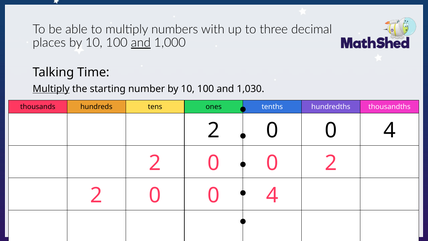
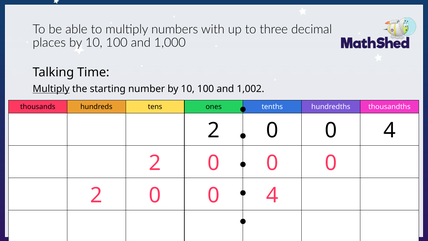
and underline: present -> none (141, 43)
1,030: 1,030 -> 1,002 (250, 89)
0 0 2: 2 -> 0 (331, 163)
